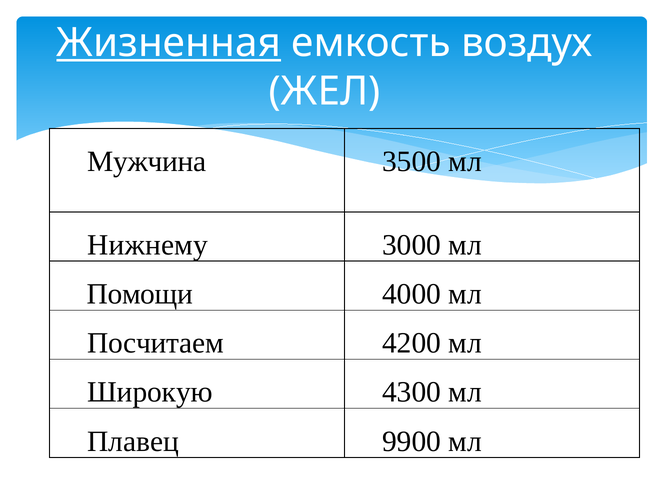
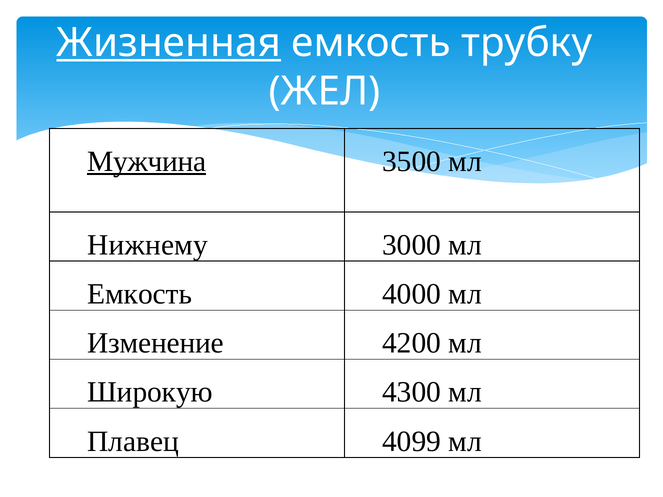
воздух: воздух -> трубку (527, 43)
Мужчина underline: none -> present (147, 161)
Помощи: Помощи -> Емкость (140, 294)
Посчитаем: Посчитаем -> Изменение (156, 343)
9900: 9900 -> 4099 (412, 442)
